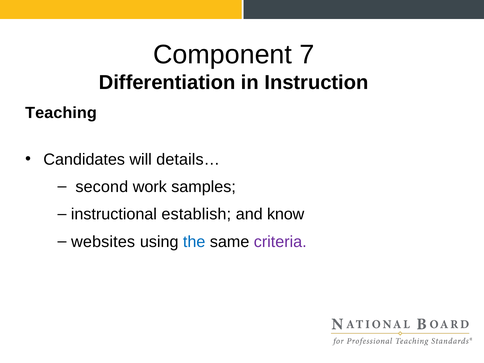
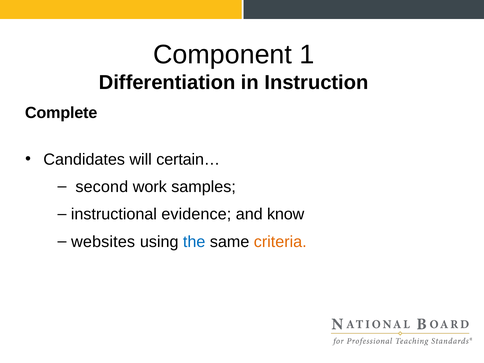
7: 7 -> 1 (307, 55)
Teaching: Teaching -> Complete (61, 113)
details…: details… -> certain… (188, 159)
establish: establish -> evidence (196, 214)
criteria colour: purple -> orange (280, 242)
